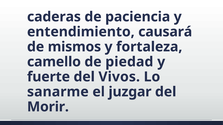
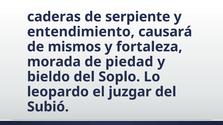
paciencia: paciencia -> serpiente (138, 17)
camello: camello -> morada (54, 62)
fuerte: fuerte -> bieldo (48, 77)
Vivos: Vivos -> Soplo (119, 77)
sanarme: sanarme -> leopardo (58, 92)
Morir: Morir -> Subió (48, 107)
